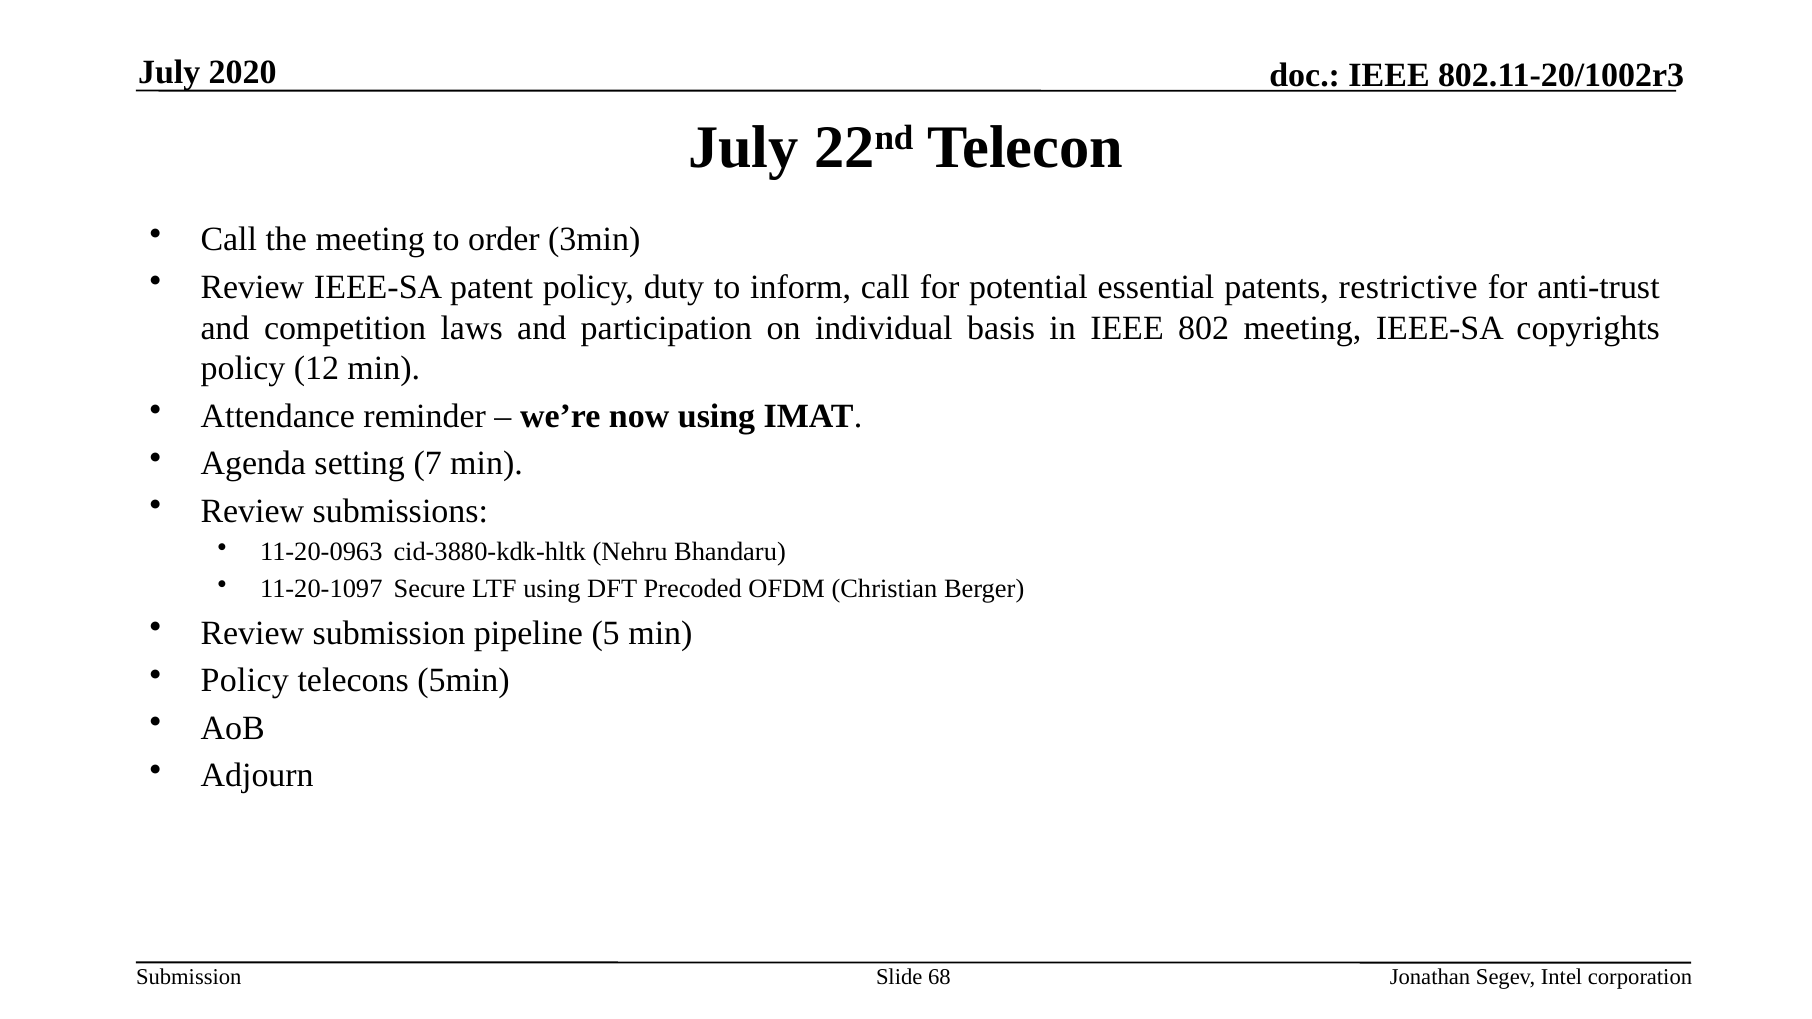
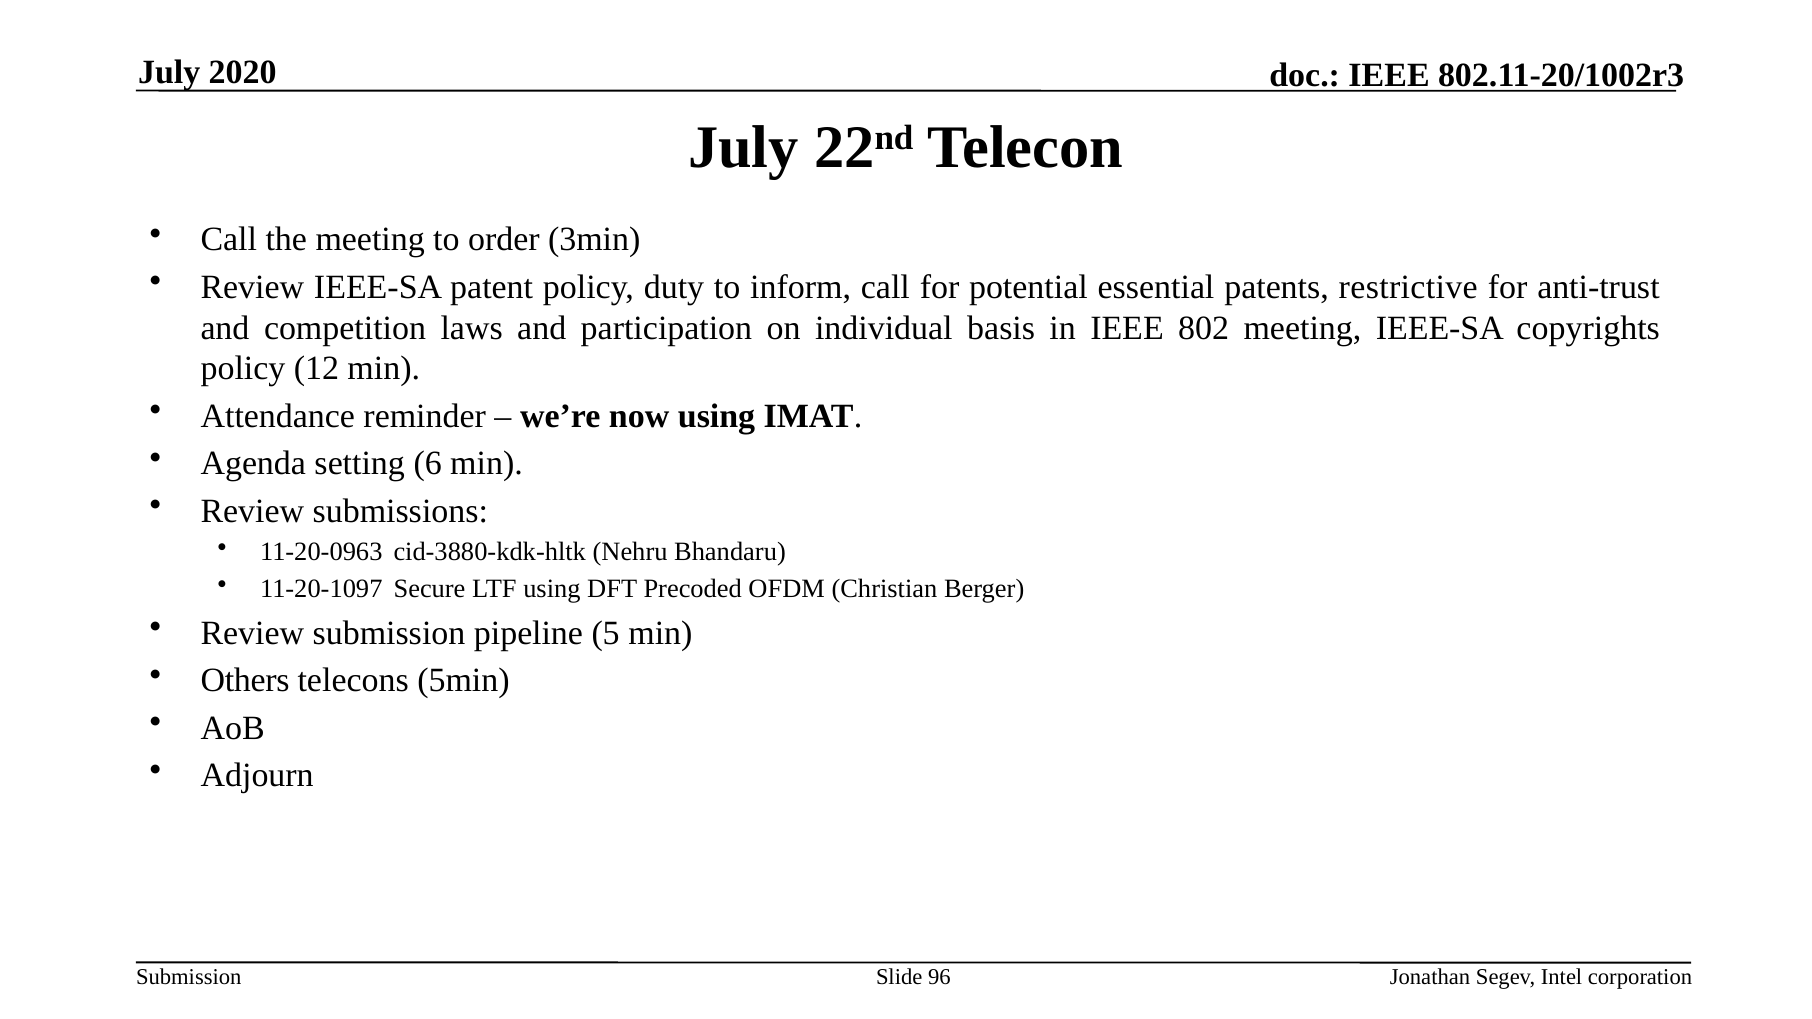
7: 7 -> 6 (428, 464)
Policy: Policy -> Others (245, 681)
68: 68 -> 96 (939, 978)
